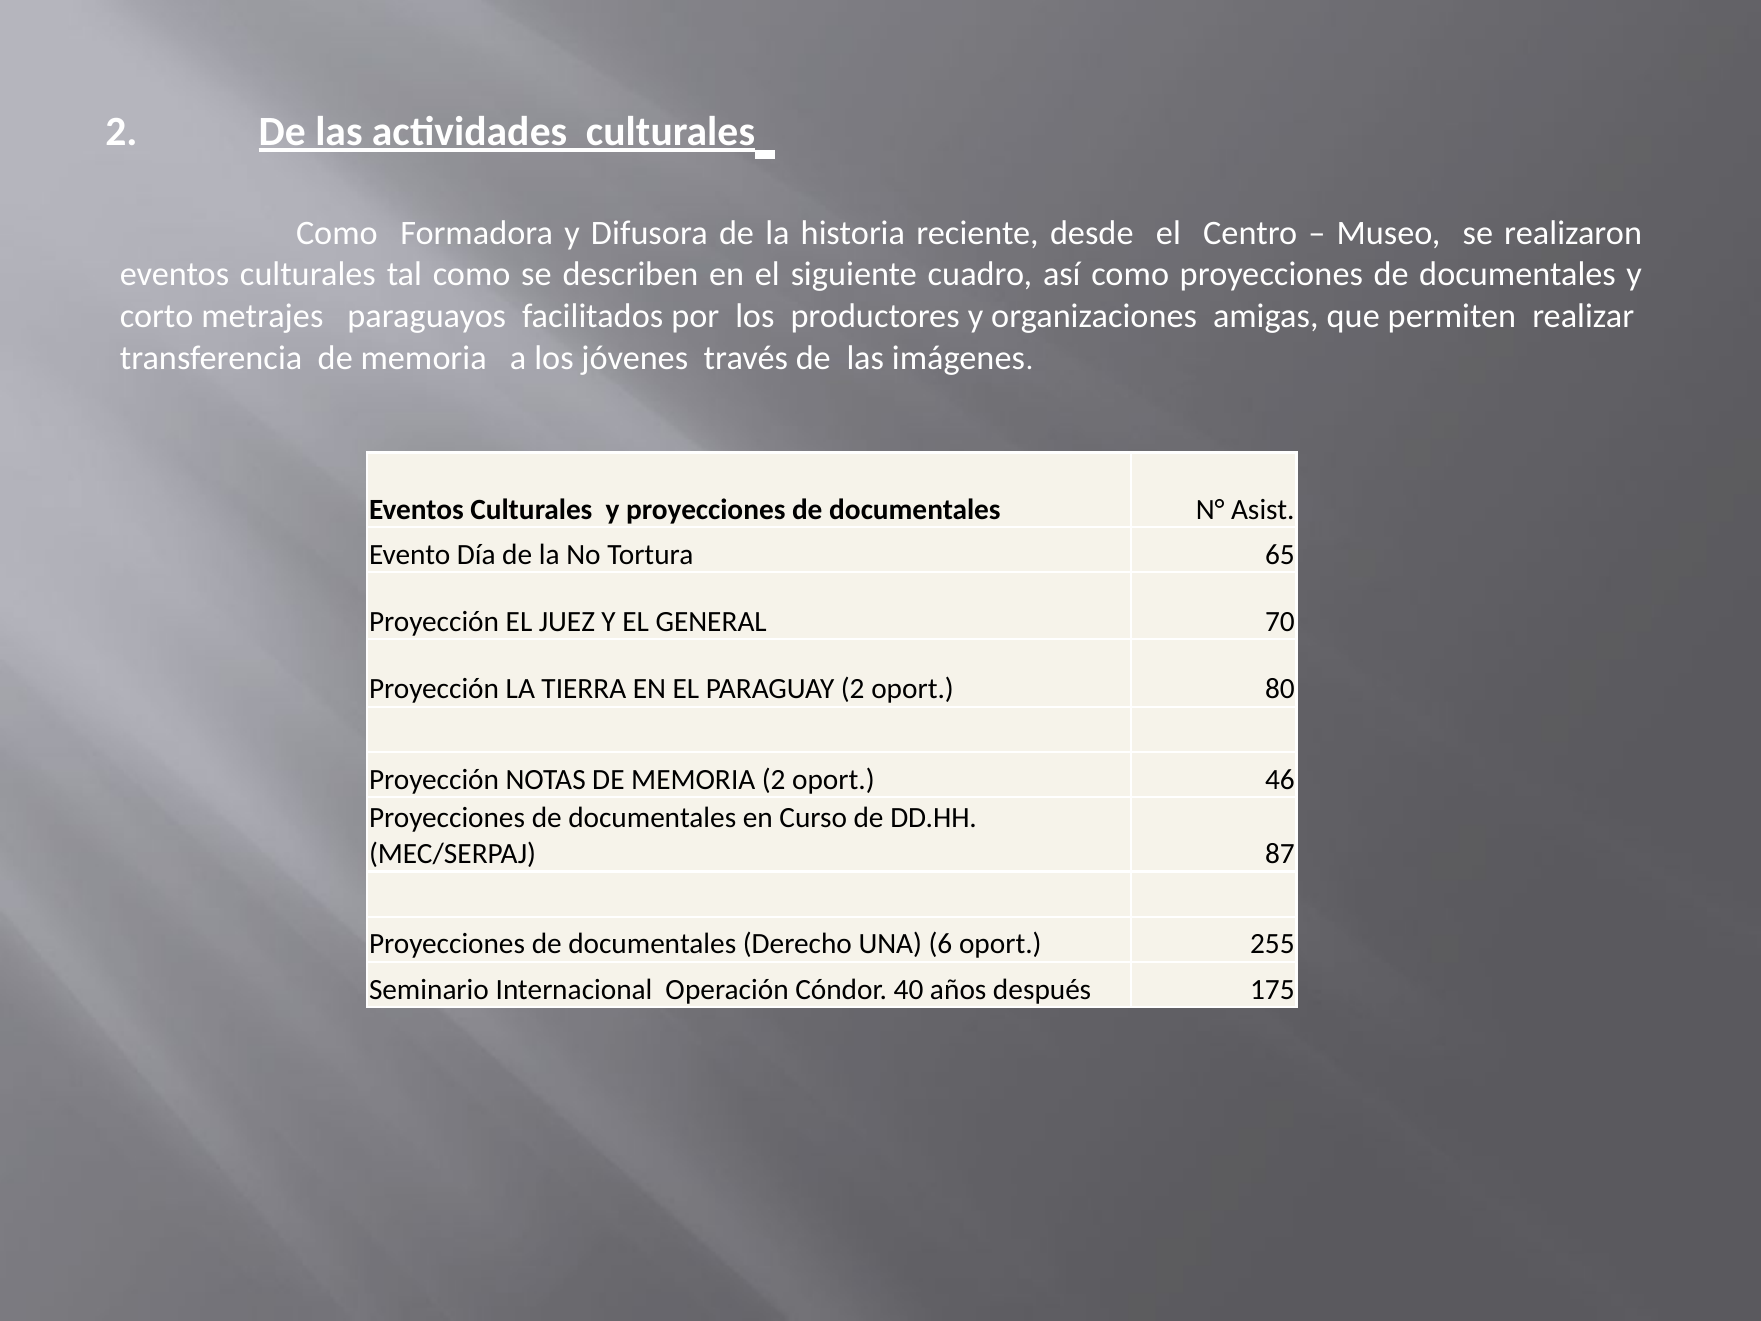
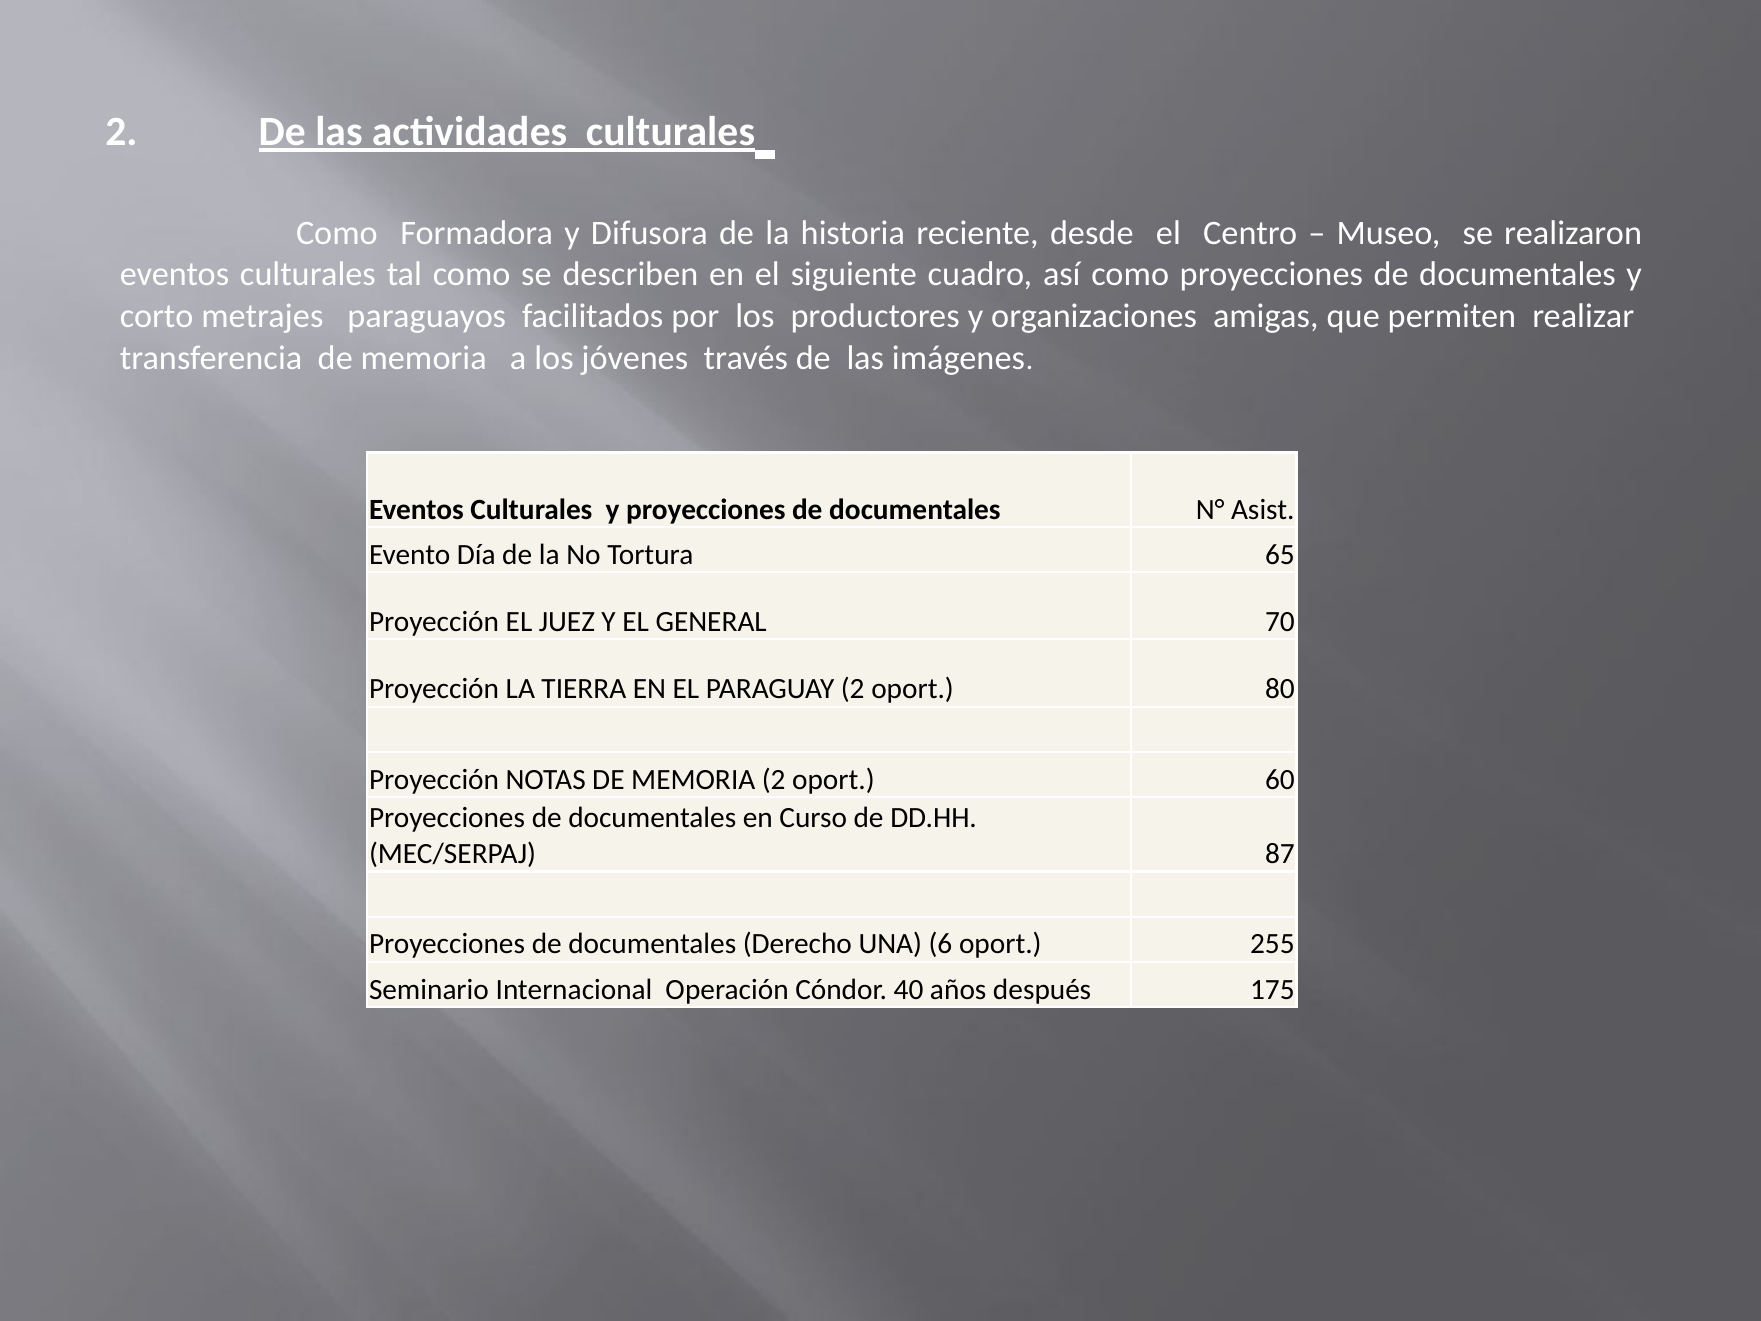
46: 46 -> 60 (1280, 779)
